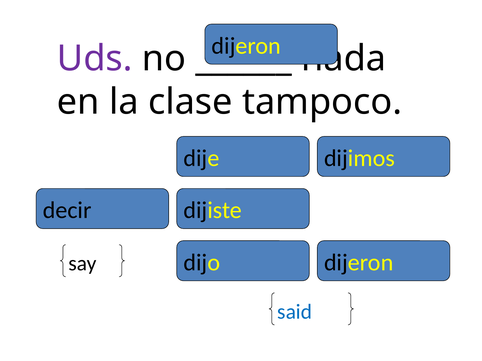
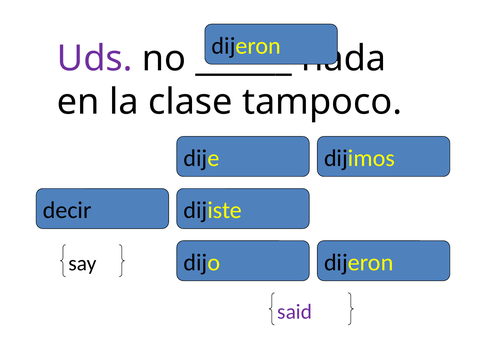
said colour: blue -> purple (295, 312)
